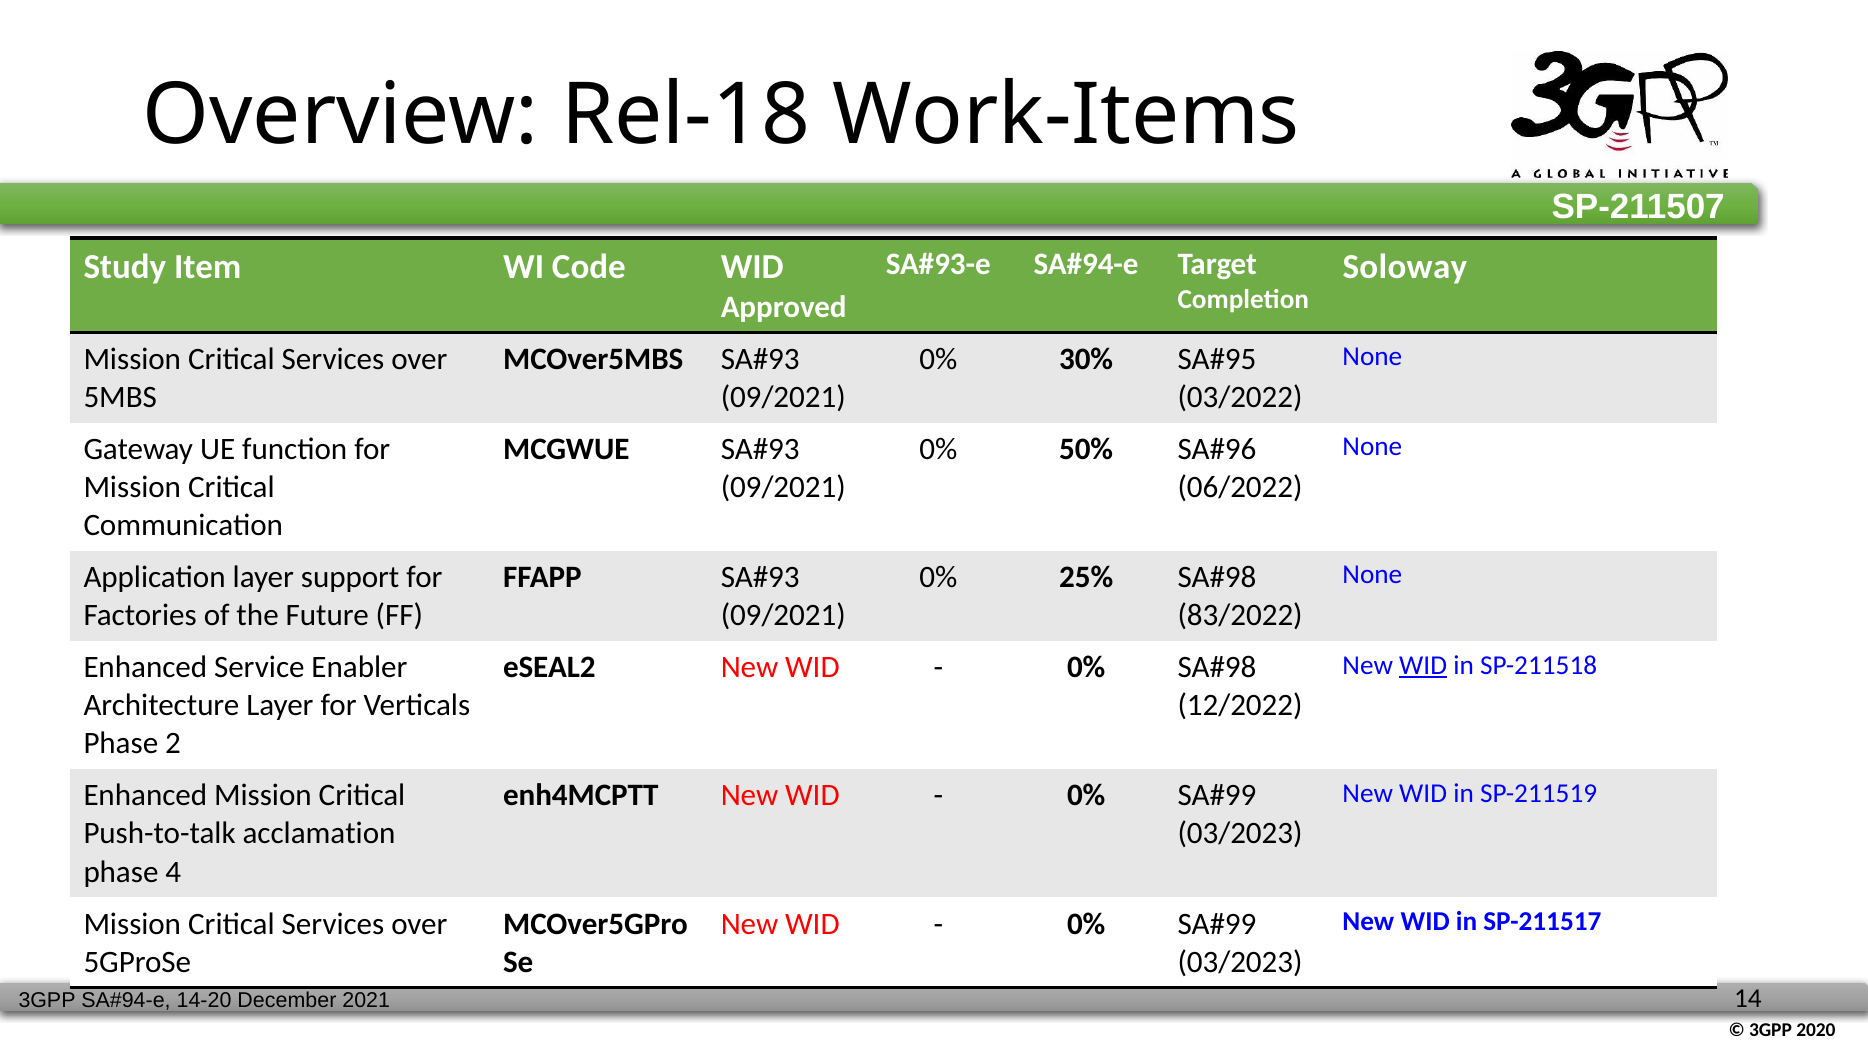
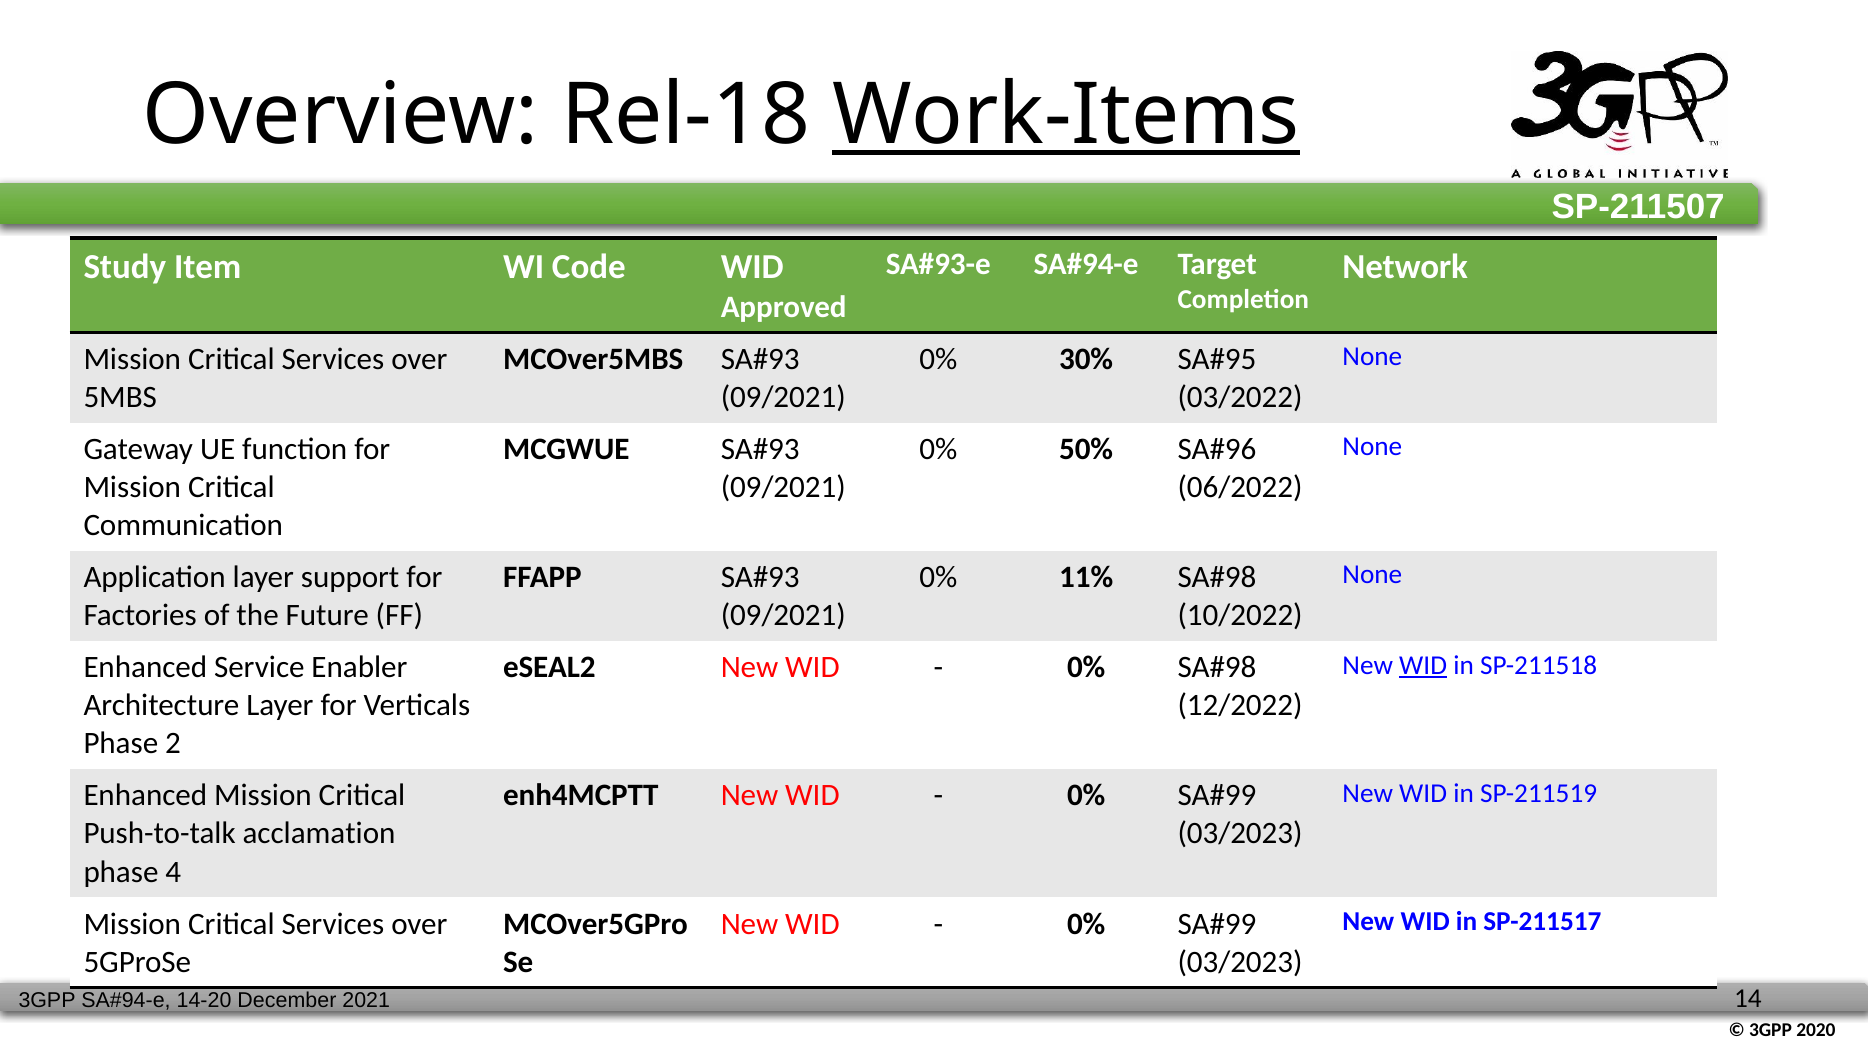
Work-Items underline: none -> present (1066, 115)
Soloway: Soloway -> Network (1405, 267)
25%: 25% -> 11% (1086, 577)
83/2022: 83/2022 -> 10/2022 (1240, 615)
